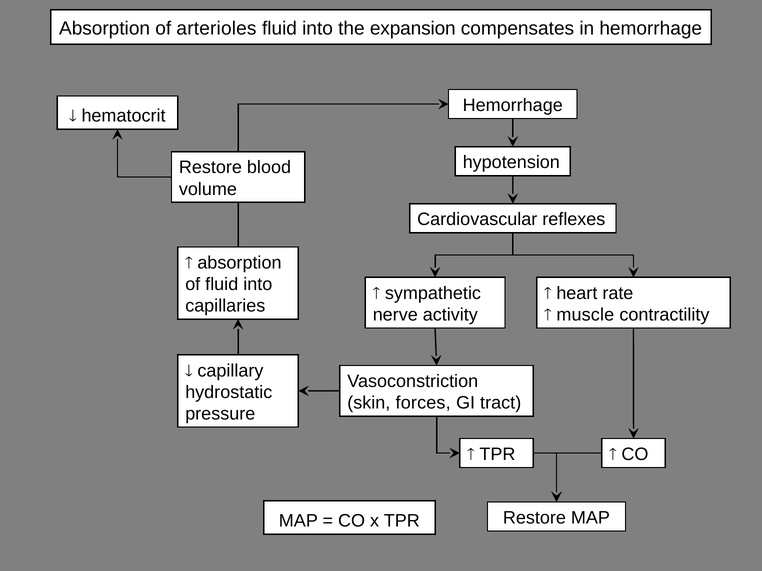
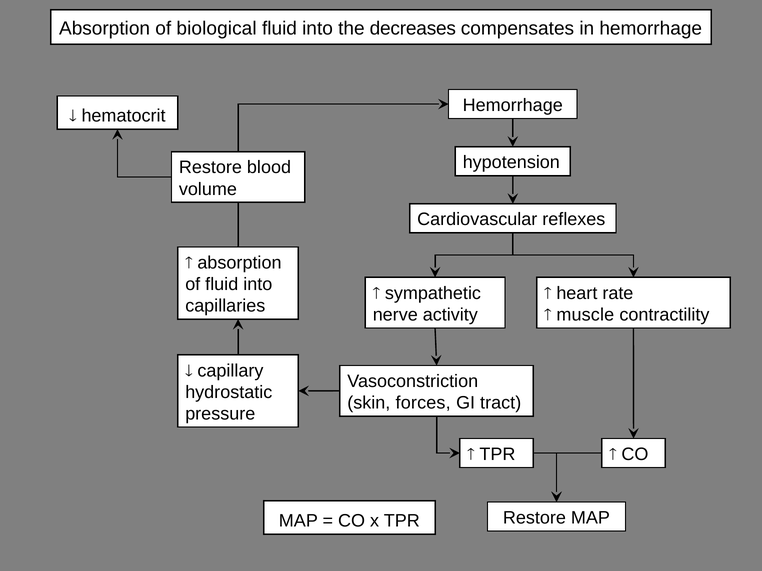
arterioles: arterioles -> biological (217, 28)
expansion: expansion -> decreases (413, 28)
